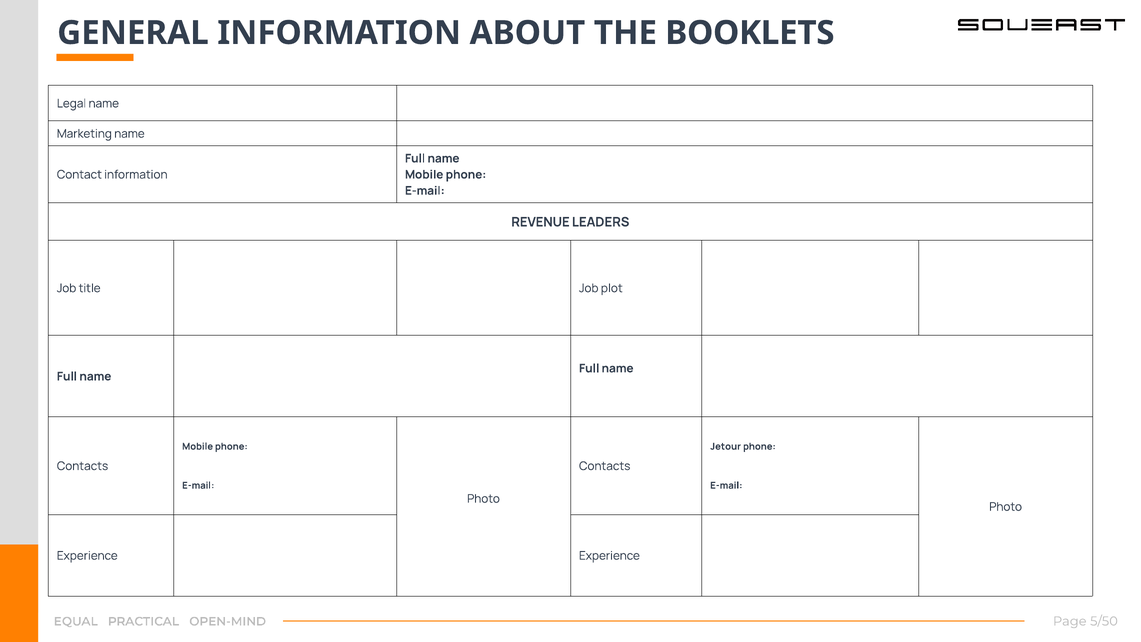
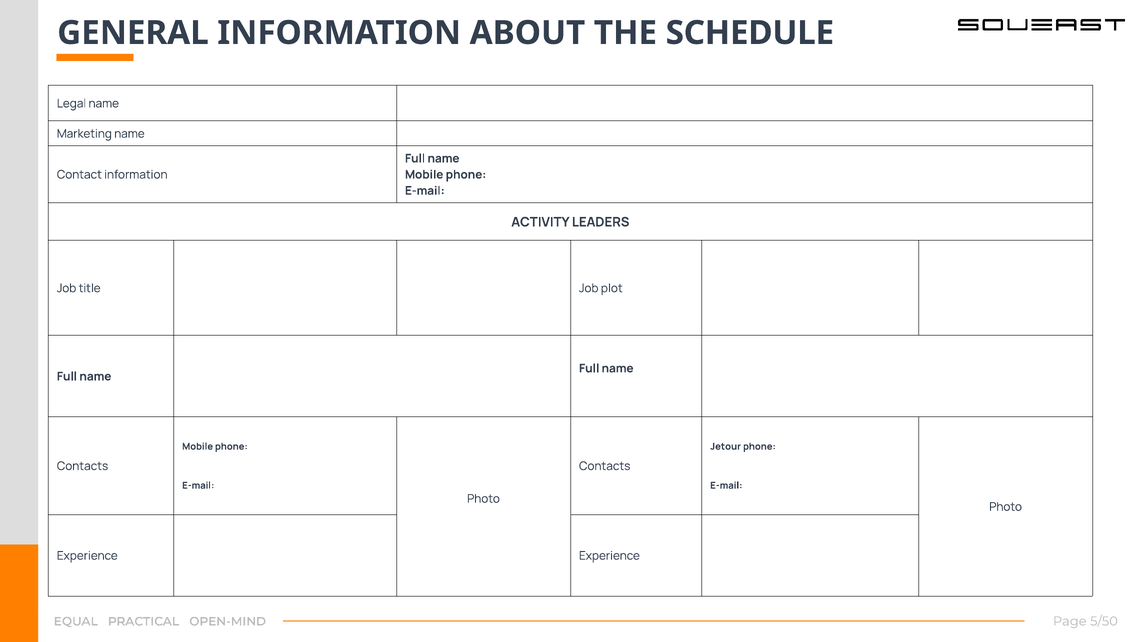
BOOKLETS: BOOKLETS -> SCHEDULE (750, 33)
REVENUE: REVENUE -> ACTIVITY (540, 222)
